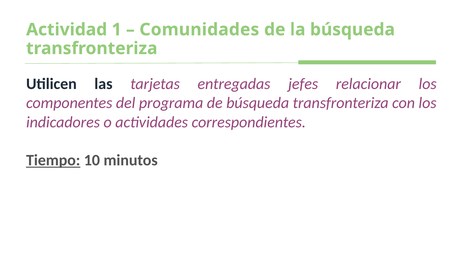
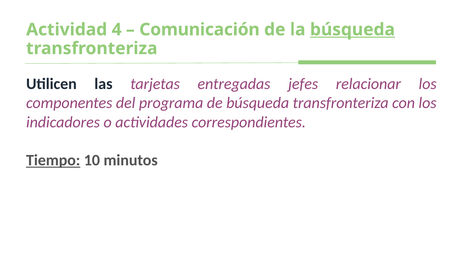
1: 1 -> 4 (117, 30)
Comunidades: Comunidades -> Comunicación (200, 30)
búsqueda underline: none -> present (352, 30)
